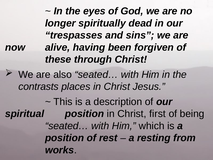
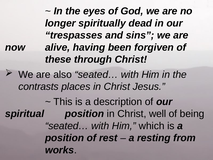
first: first -> well (158, 114)
